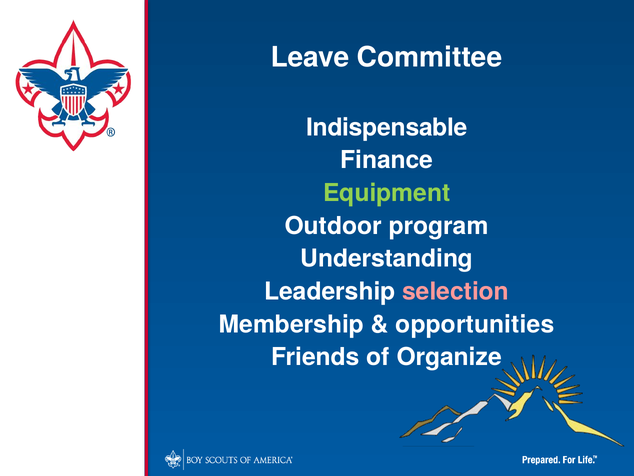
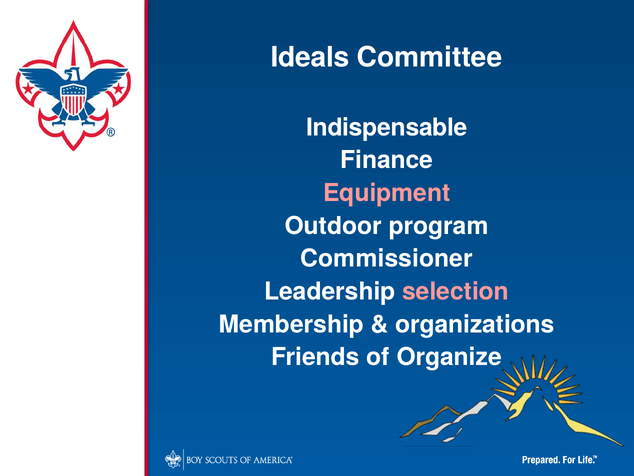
Leave: Leave -> Ideals (310, 57)
Equipment colour: light green -> pink (387, 193)
Understanding: Understanding -> Commissioner (387, 259)
opportunities: opportunities -> organizations (475, 324)
